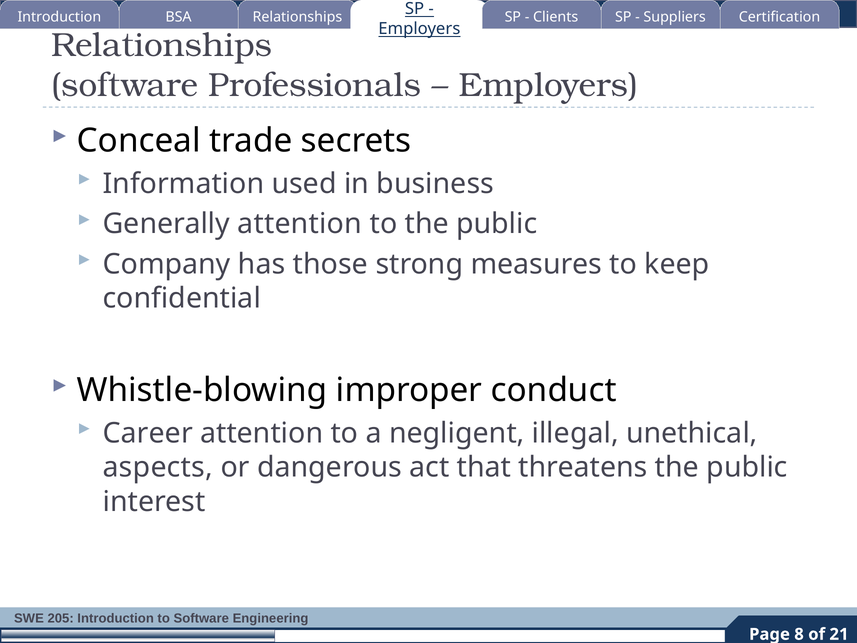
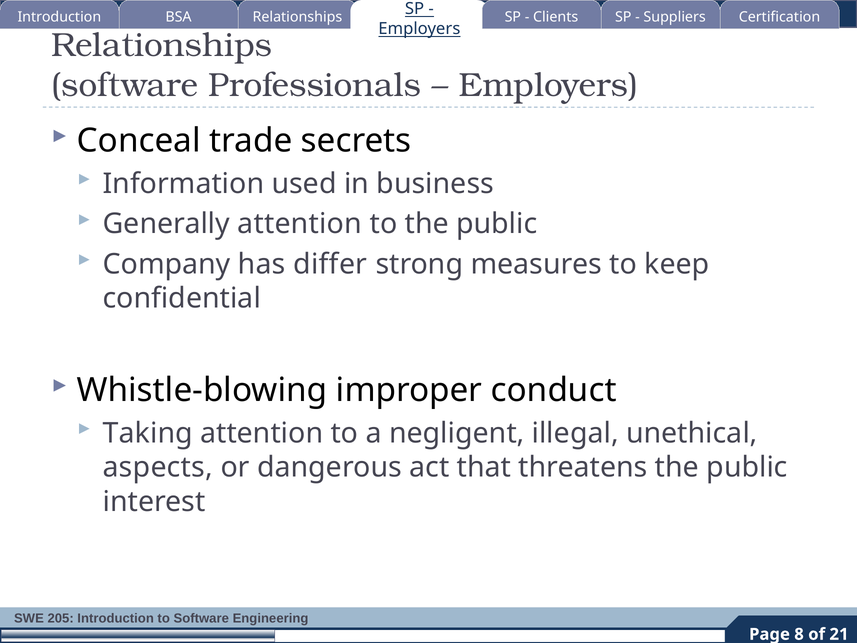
those: those -> differ (330, 264)
Career: Career -> Taking (148, 433)
